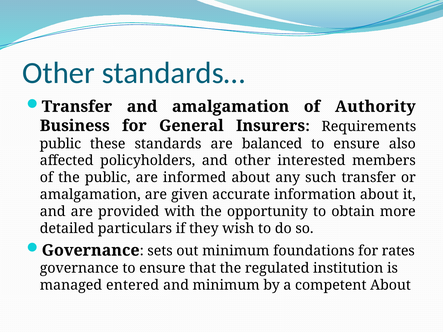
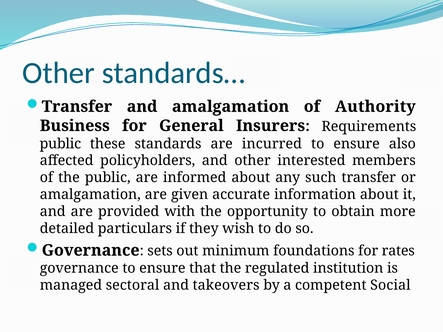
balanced: balanced -> incurred (272, 144)
entered: entered -> sectoral (133, 285)
and minimum: minimum -> takeovers (226, 285)
competent About: About -> Social (390, 285)
